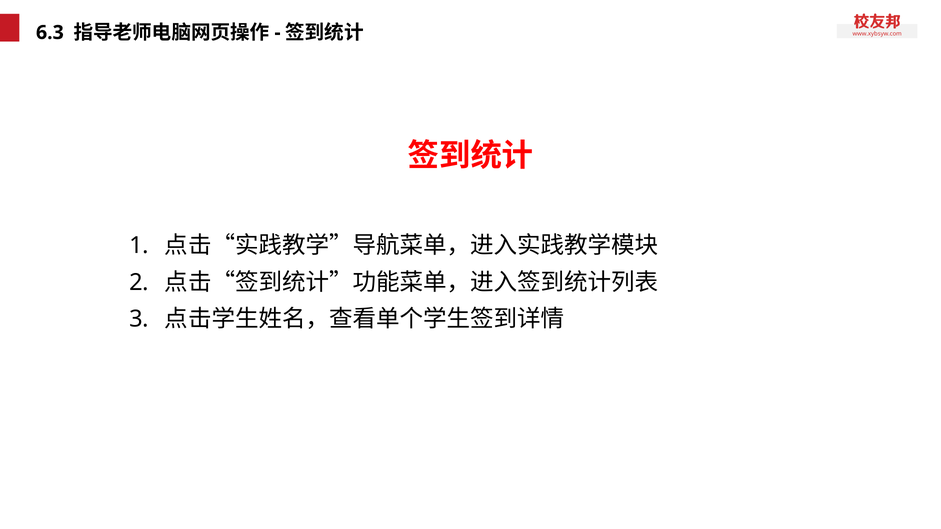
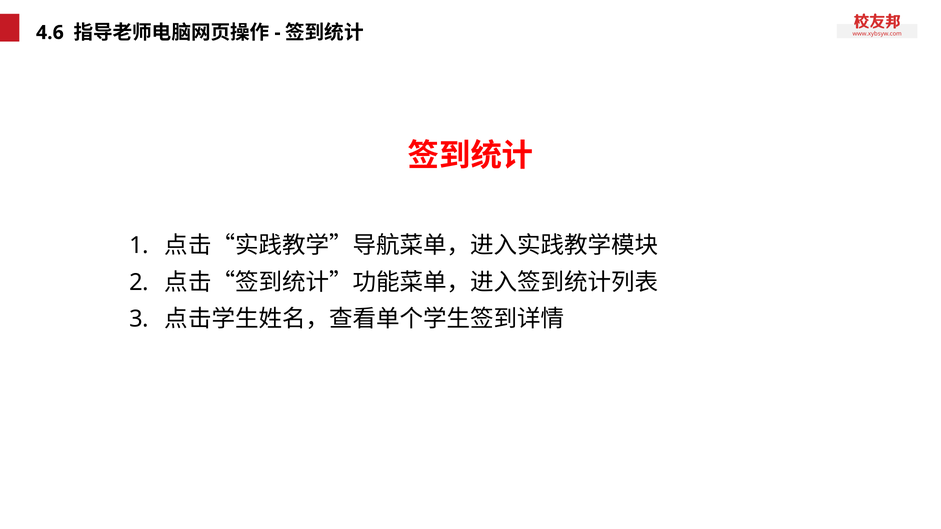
6.3: 6.3 -> 4.6 (50, 33)
